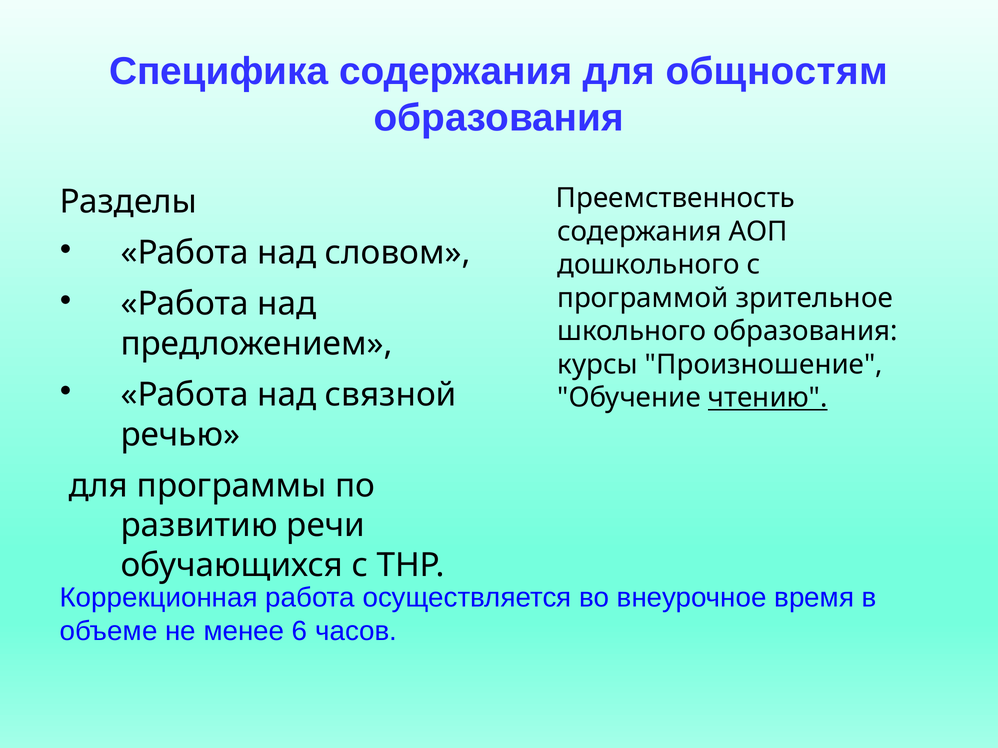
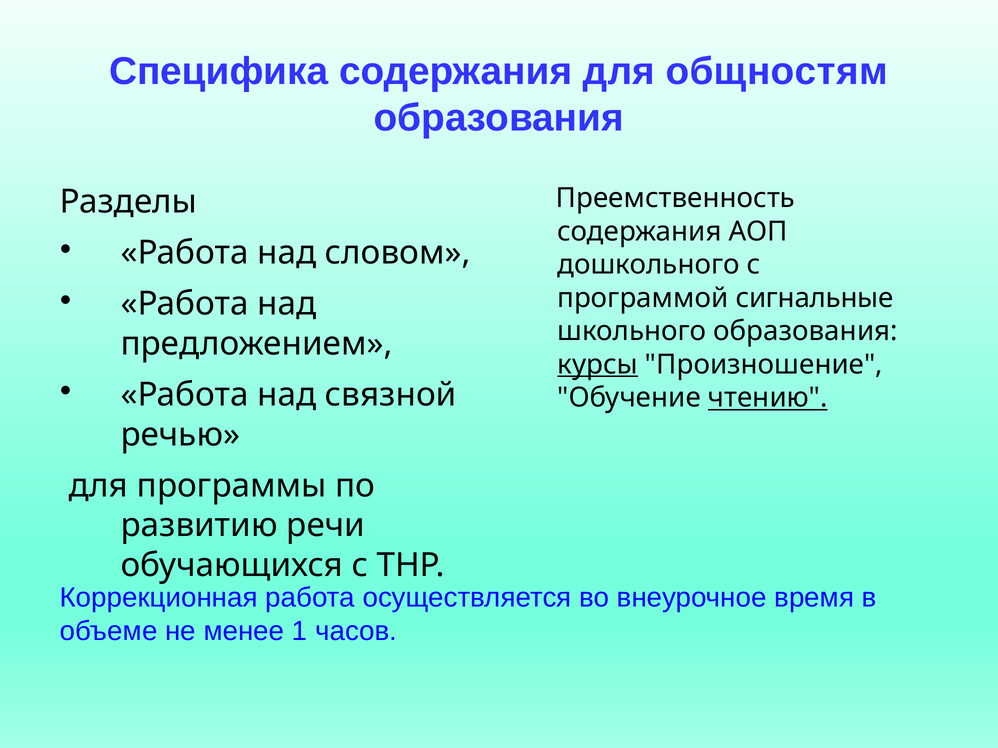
зрительное: зрительное -> сигнальные (815, 298)
курсы underline: none -> present (598, 365)
6: 6 -> 1 (300, 631)
